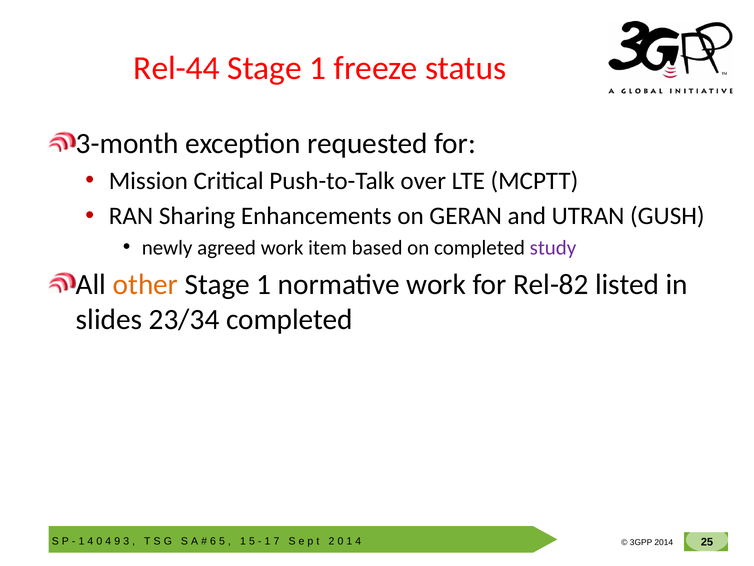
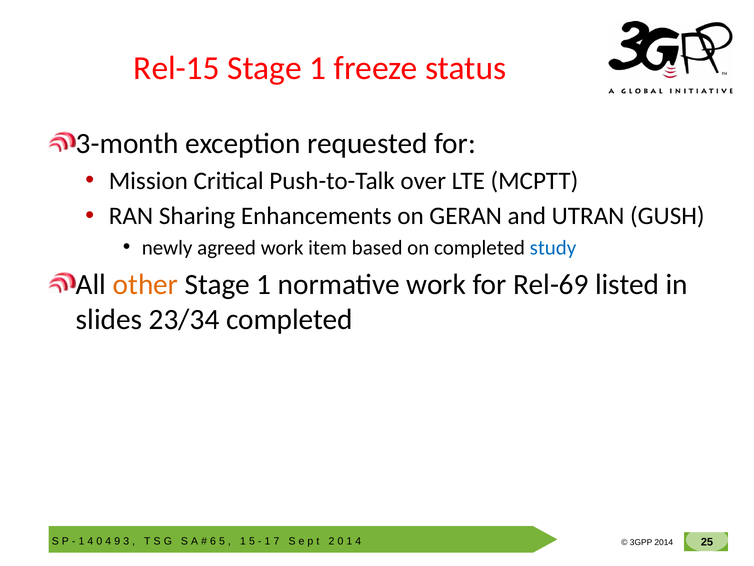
Rel-44: Rel-44 -> Rel-15 (177, 68)
study colour: purple -> blue (553, 247)
Rel-82: Rel-82 -> Rel-69 (551, 284)
